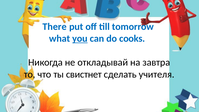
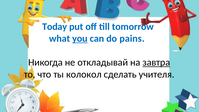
There: There -> Today (55, 27)
cooks: cooks -> pains (132, 39)
завтра underline: none -> present (156, 62)
свистнет: свистнет -> колокол (84, 74)
